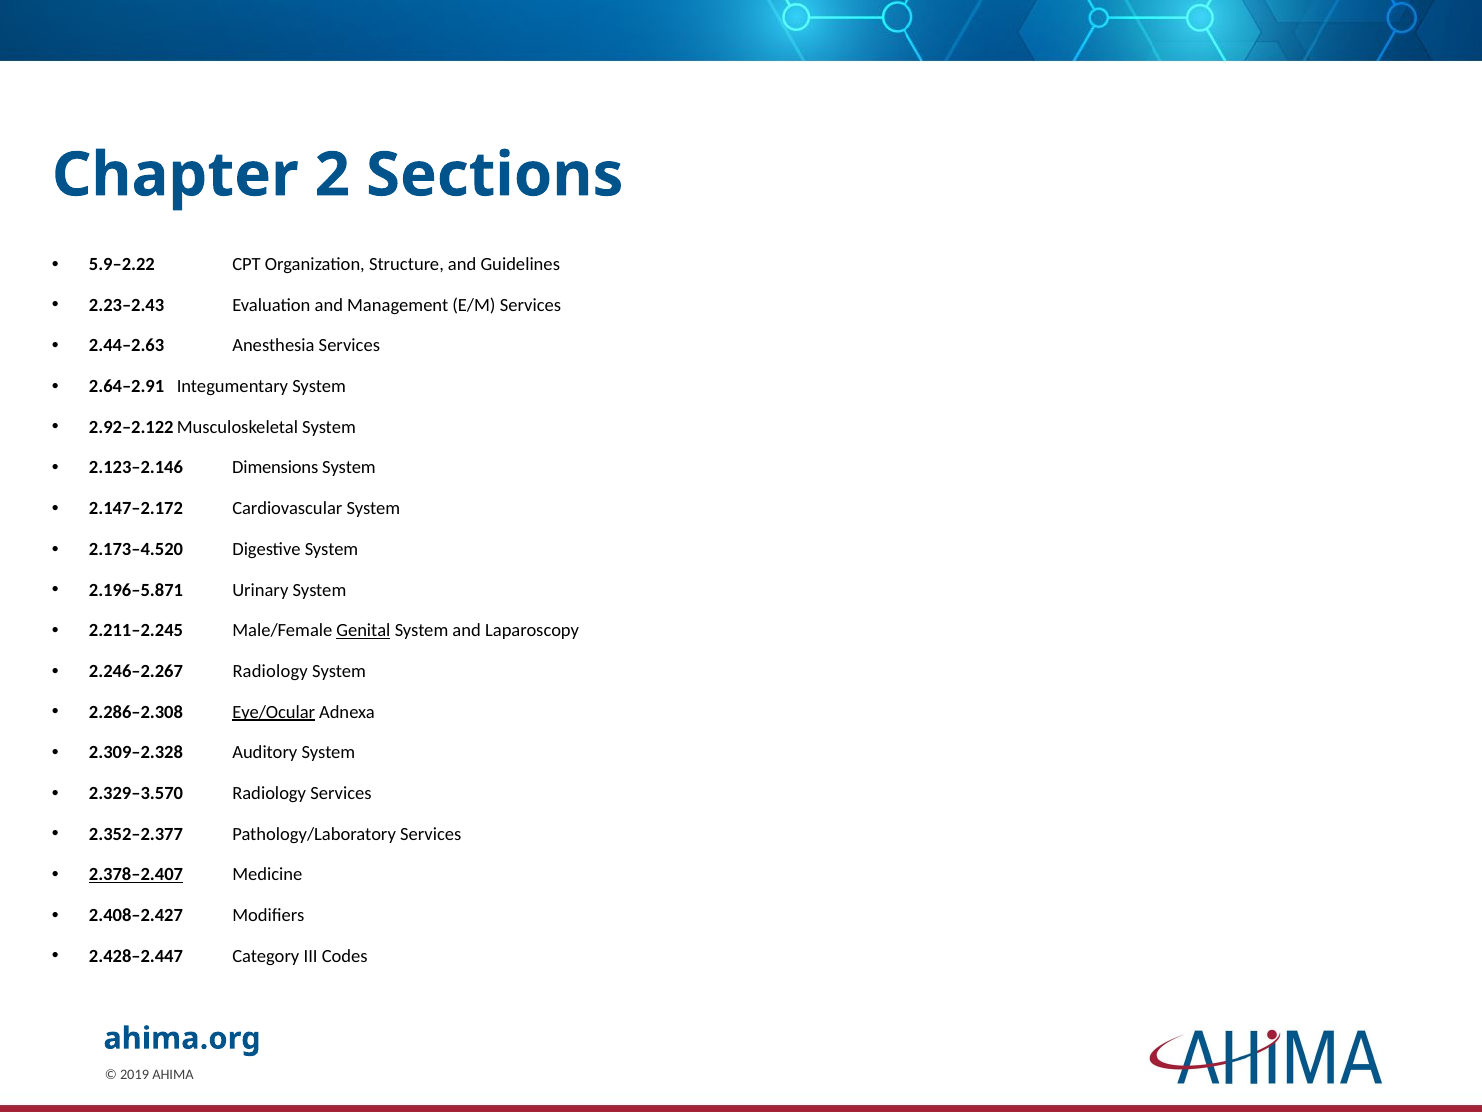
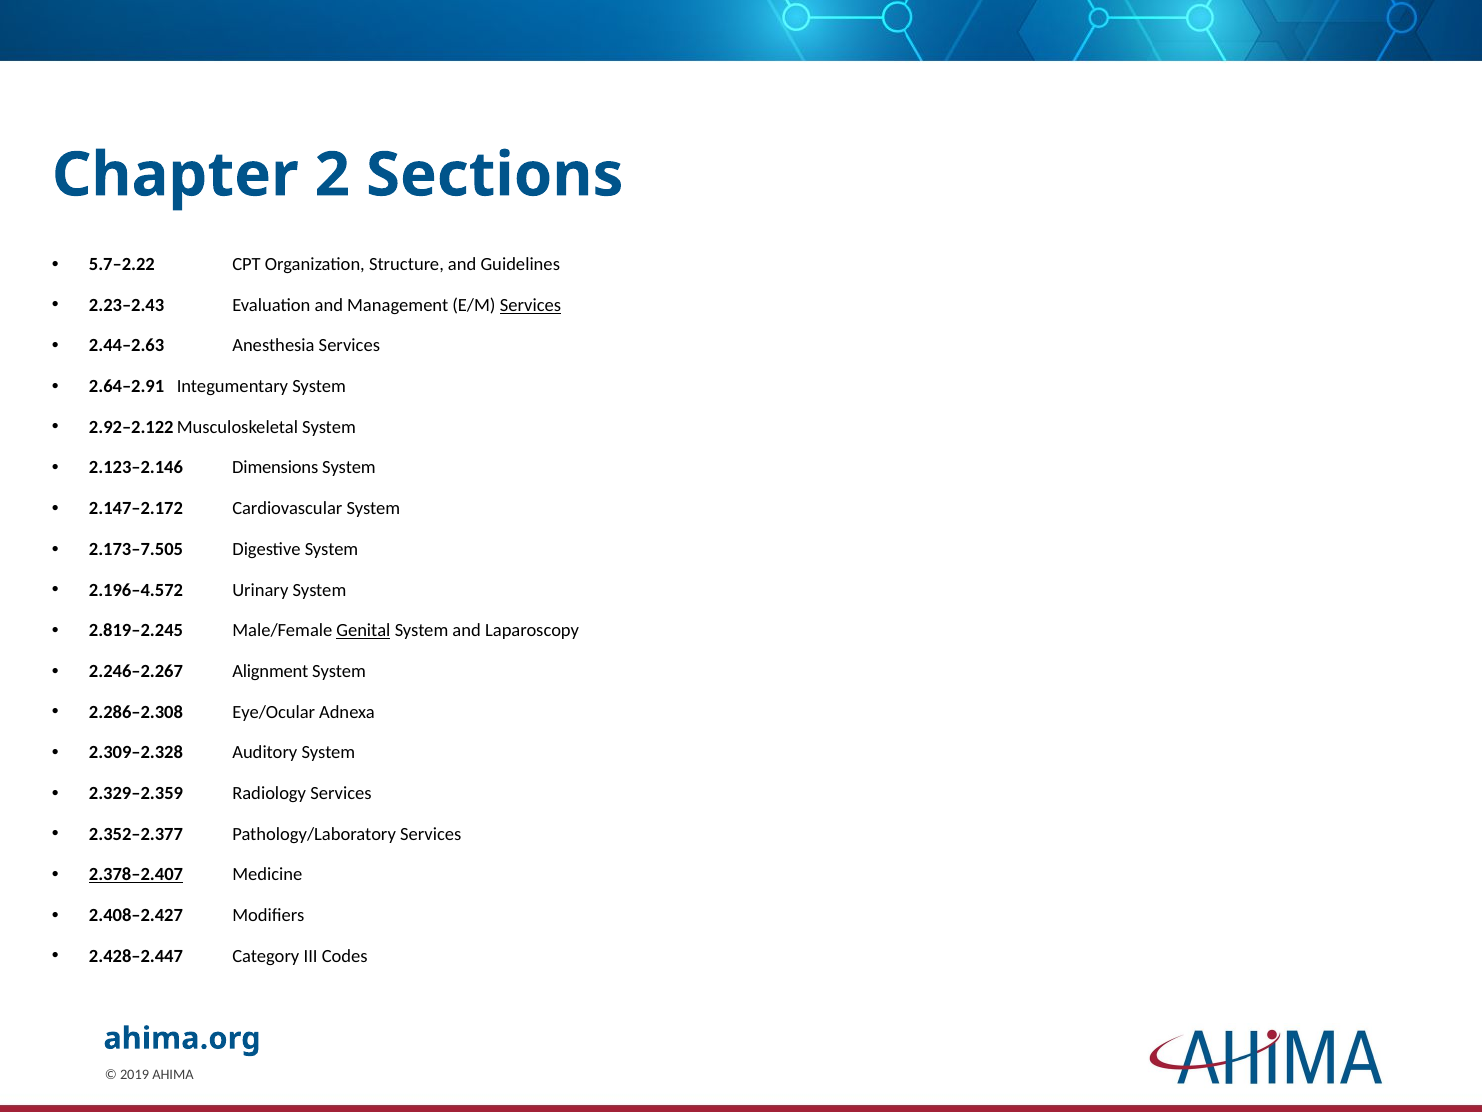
5.9–2.22: 5.9–2.22 -> 5.7–2.22 (122, 264)
Services underline: none -> present (531, 305)
2.173–4.520: 2.173–4.520 -> 2.173–7.505 (136, 549)
2.196–5.871: 2.196–5.871 -> 2.196–4.572 (136, 590)
2.211–2.245: 2.211–2.245 -> 2.819–2.245 (136, 630)
2.246–2.267 Radiology: Radiology -> Alignment (270, 671)
Eye/Ocular underline: present -> none (274, 712)
2.329–3.570: 2.329–3.570 -> 2.329–2.359 (136, 793)
